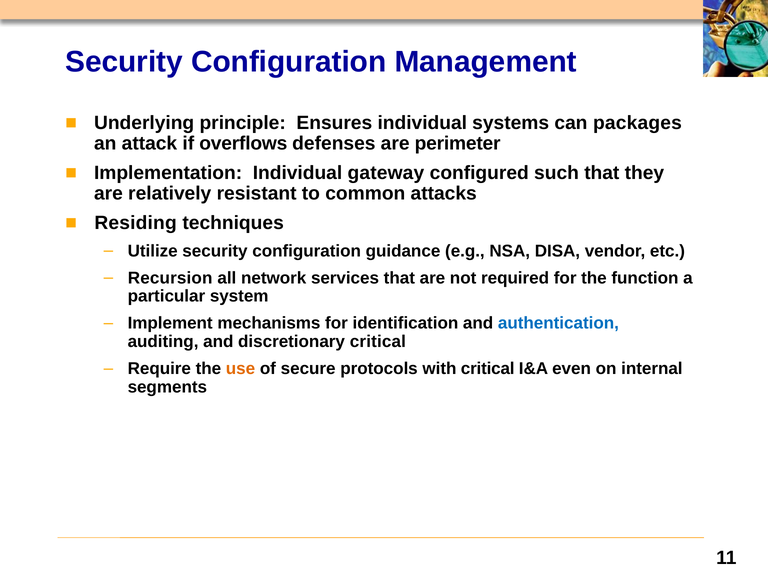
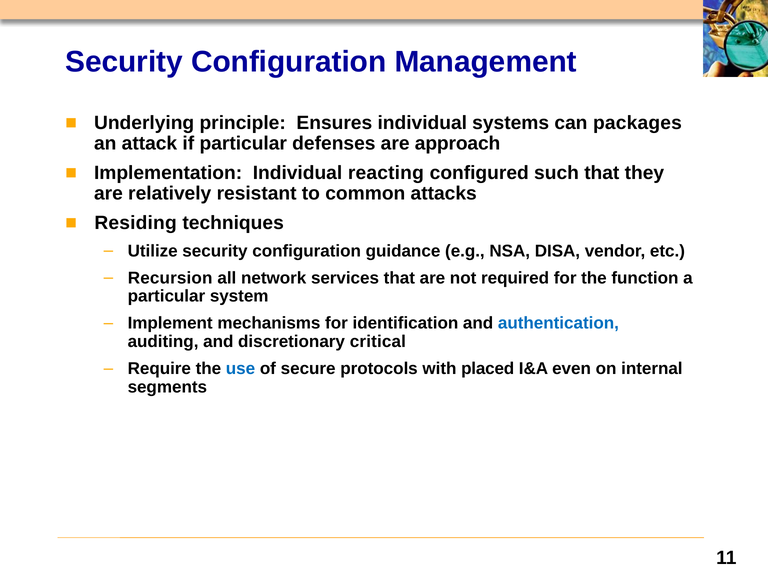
if overflows: overflows -> particular (243, 144)
perimeter: perimeter -> approach (458, 144)
gateway: gateway -> reacting (386, 173)
use colour: orange -> blue (241, 369)
with critical: critical -> placed (488, 369)
